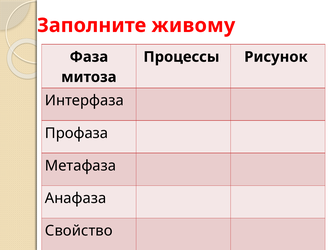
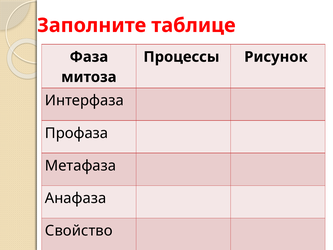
живому: живому -> таблице (193, 25)
